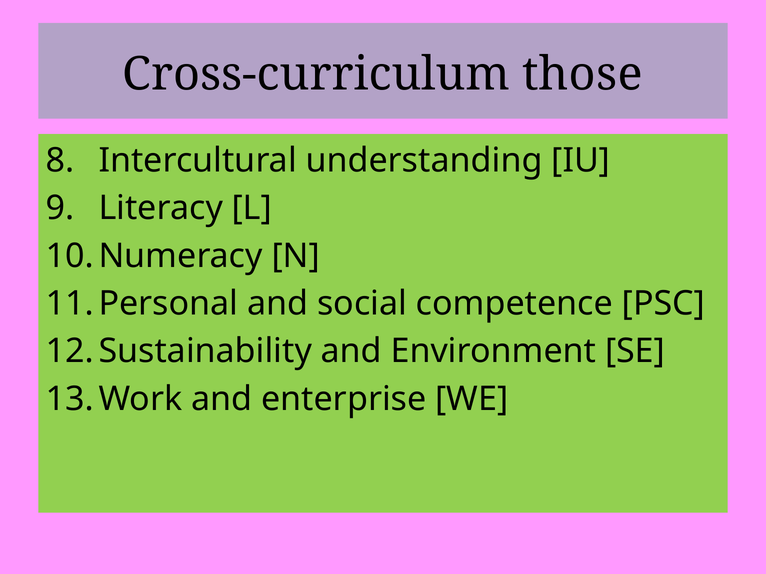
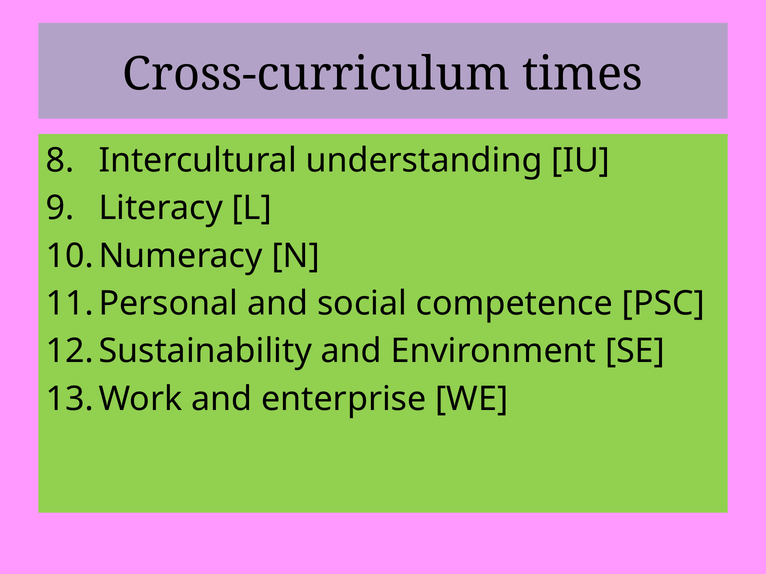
those: those -> times (583, 74)
